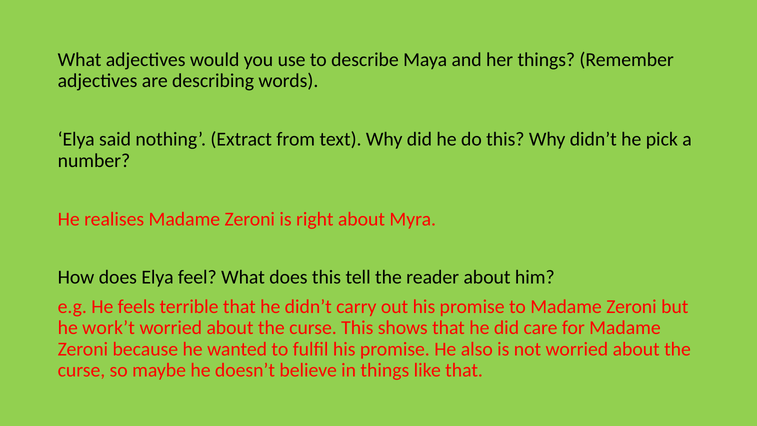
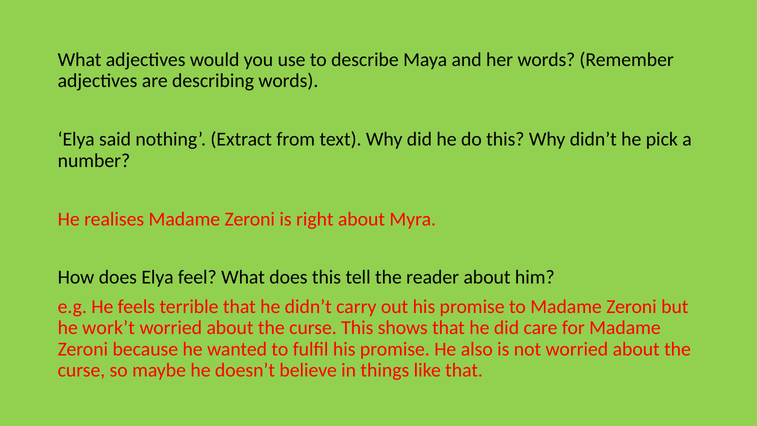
her things: things -> words (546, 60)
